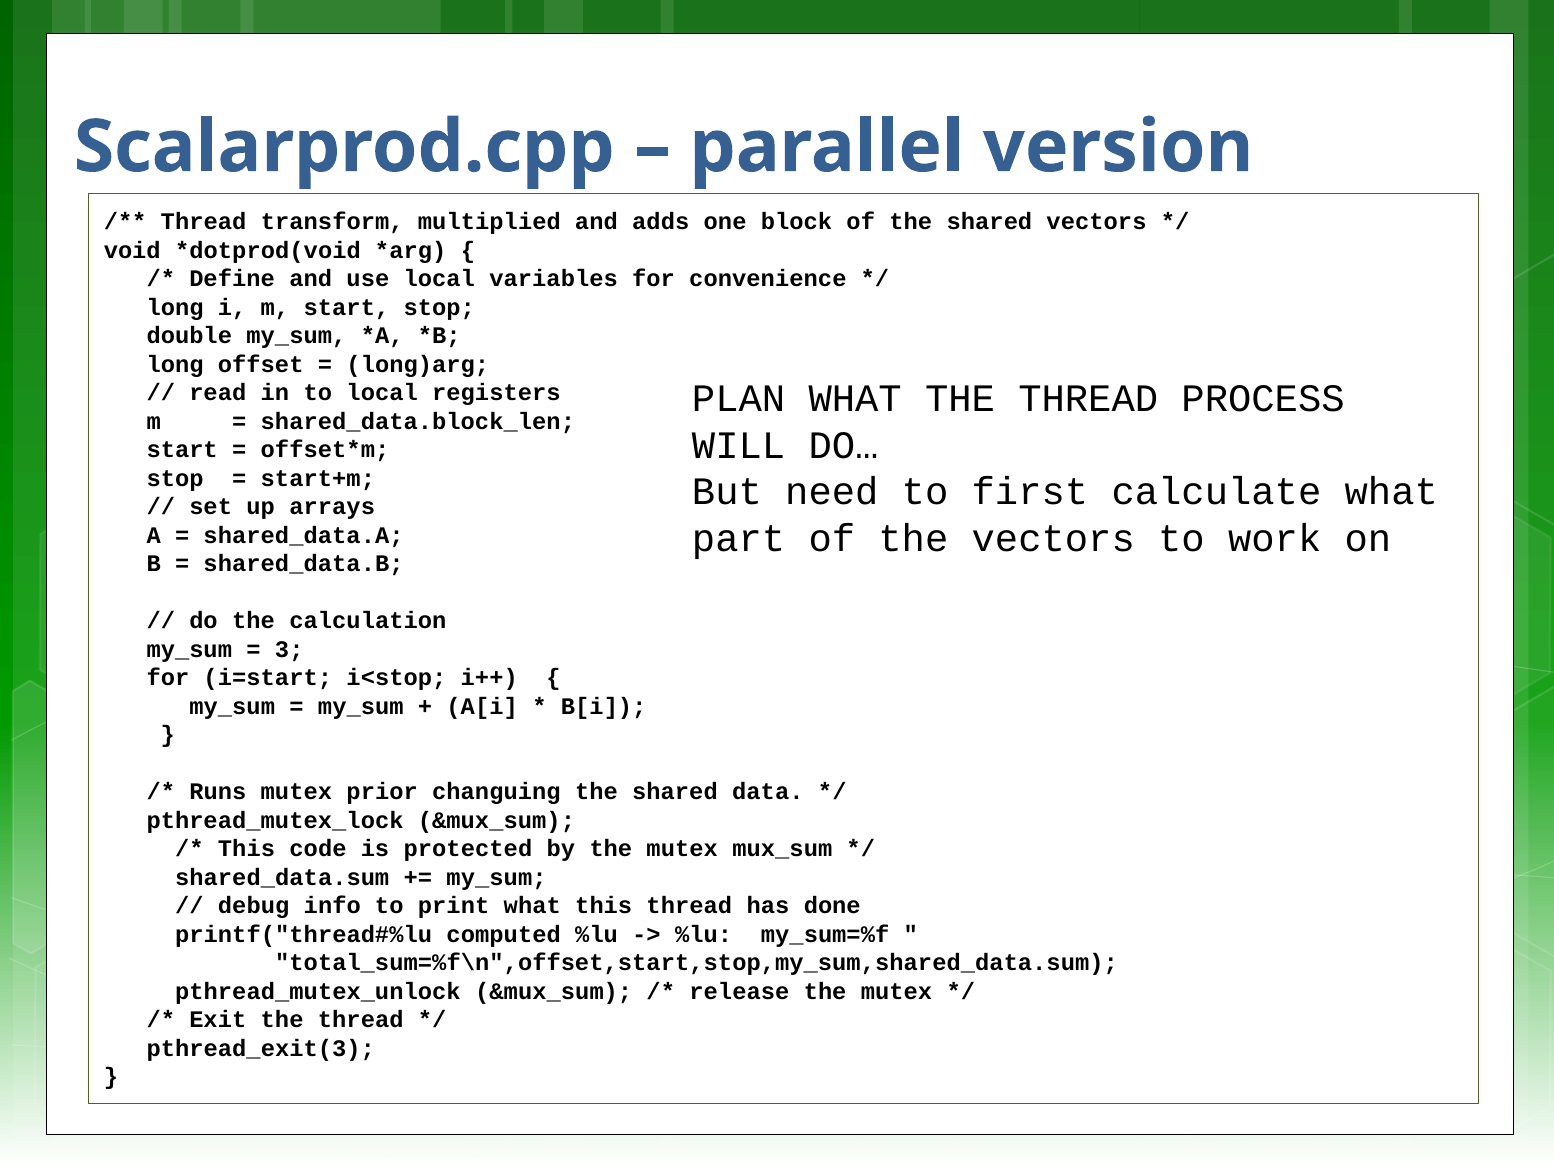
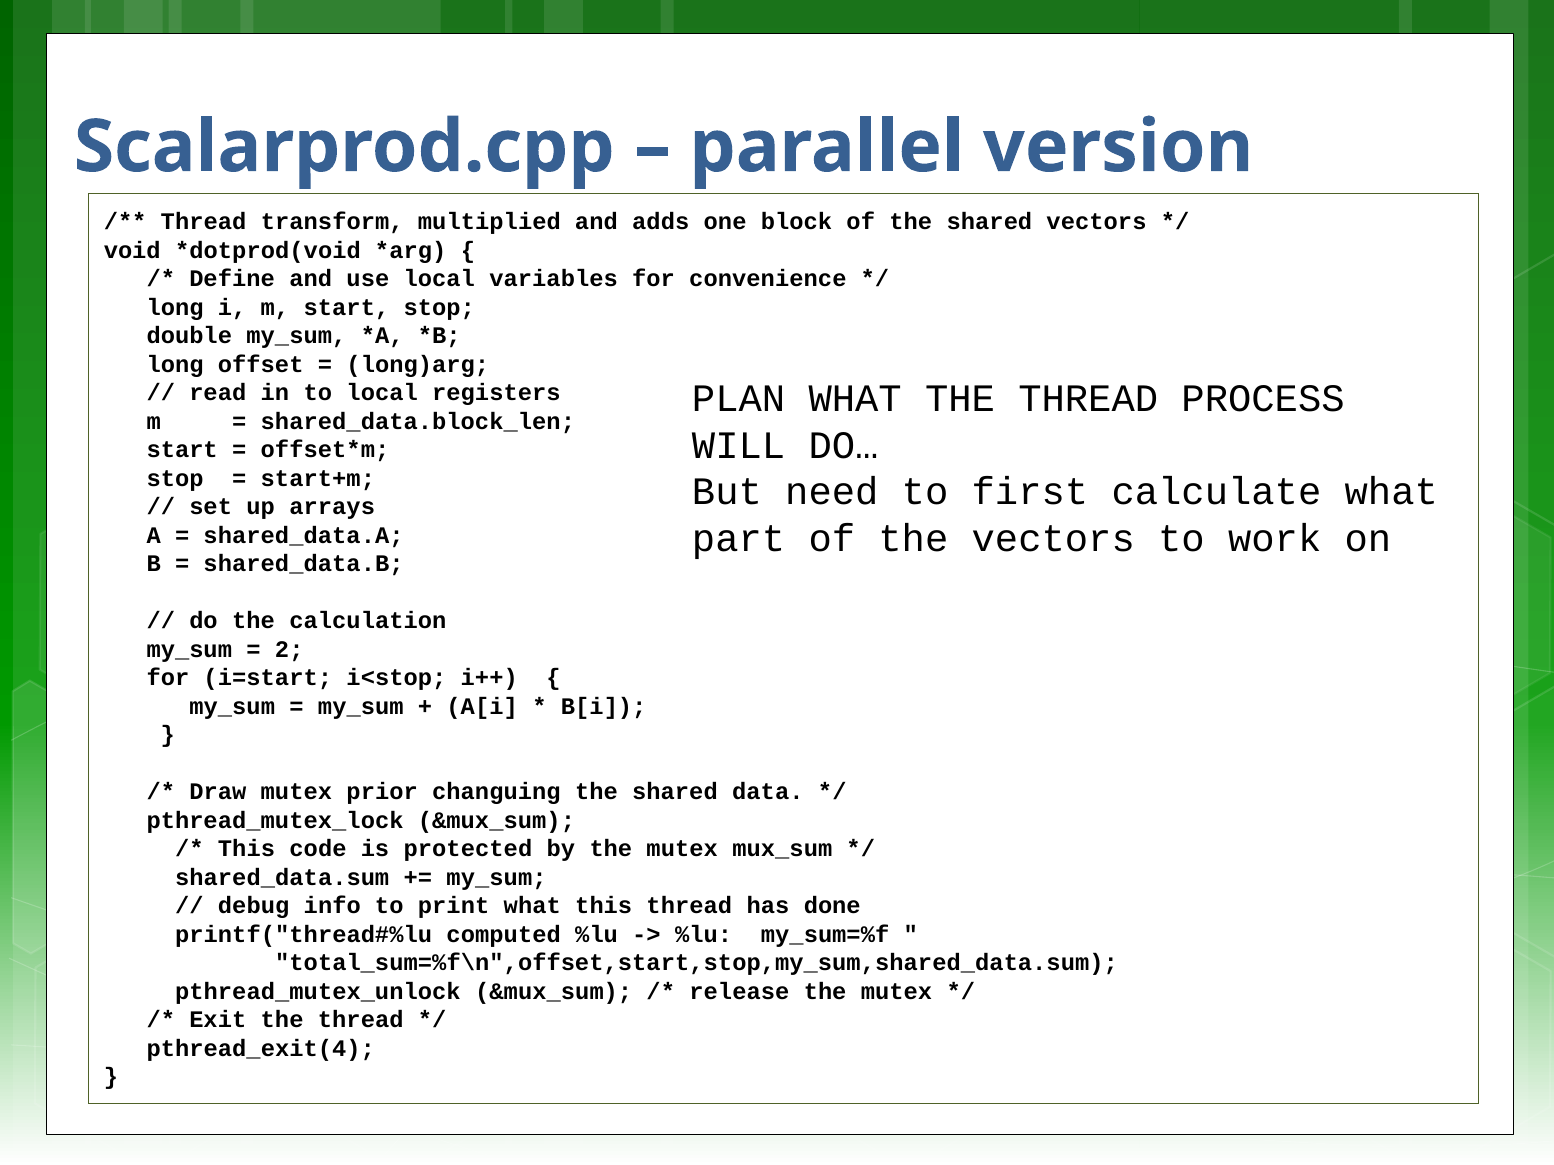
3: 3 -> 2 (289, 650)
Runs: Runs -> Draw (218, 792)
pthread_exit(3: pthread_exit(3 -> pthread_exit(4 (261, 1049)
